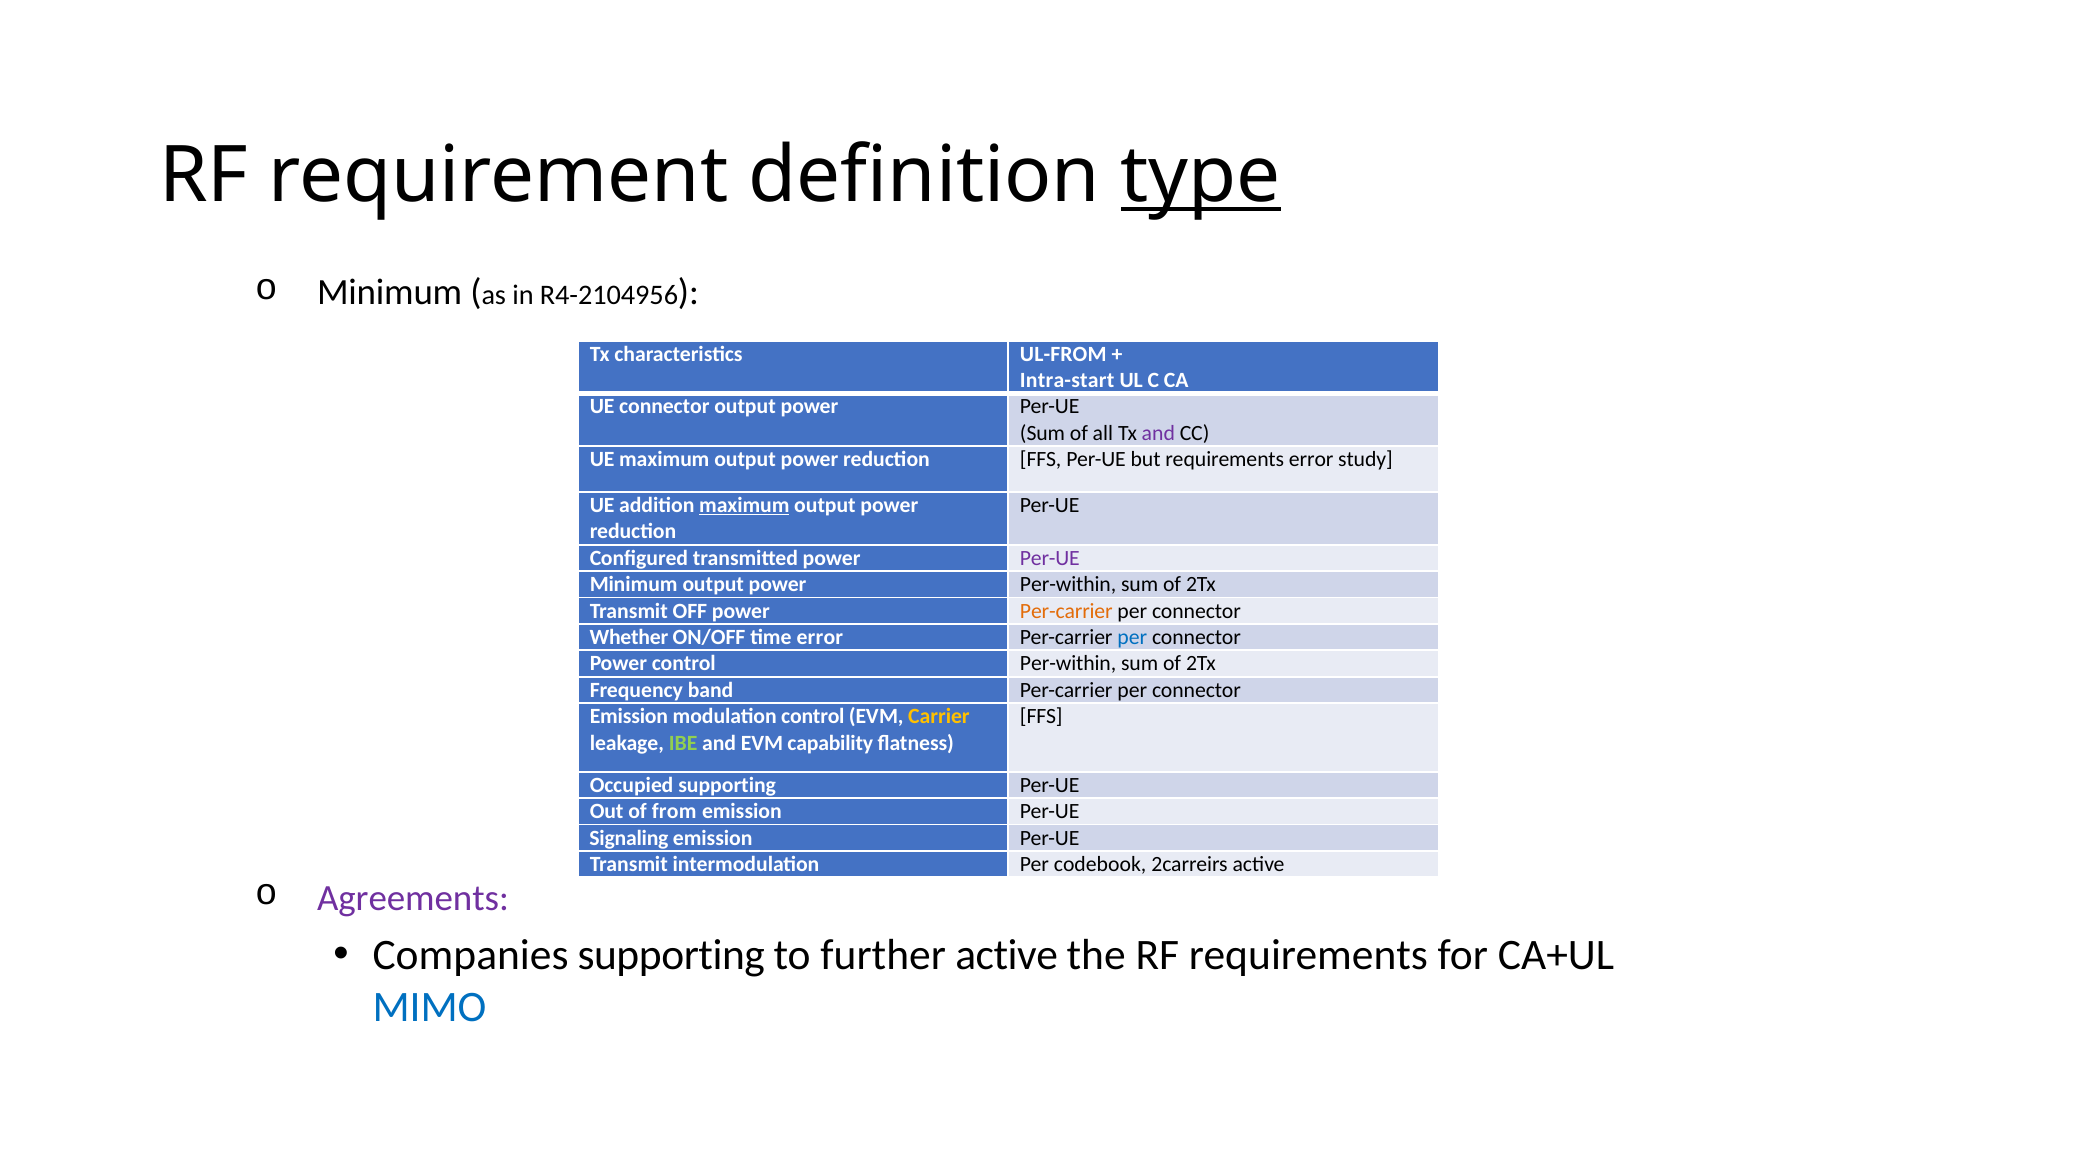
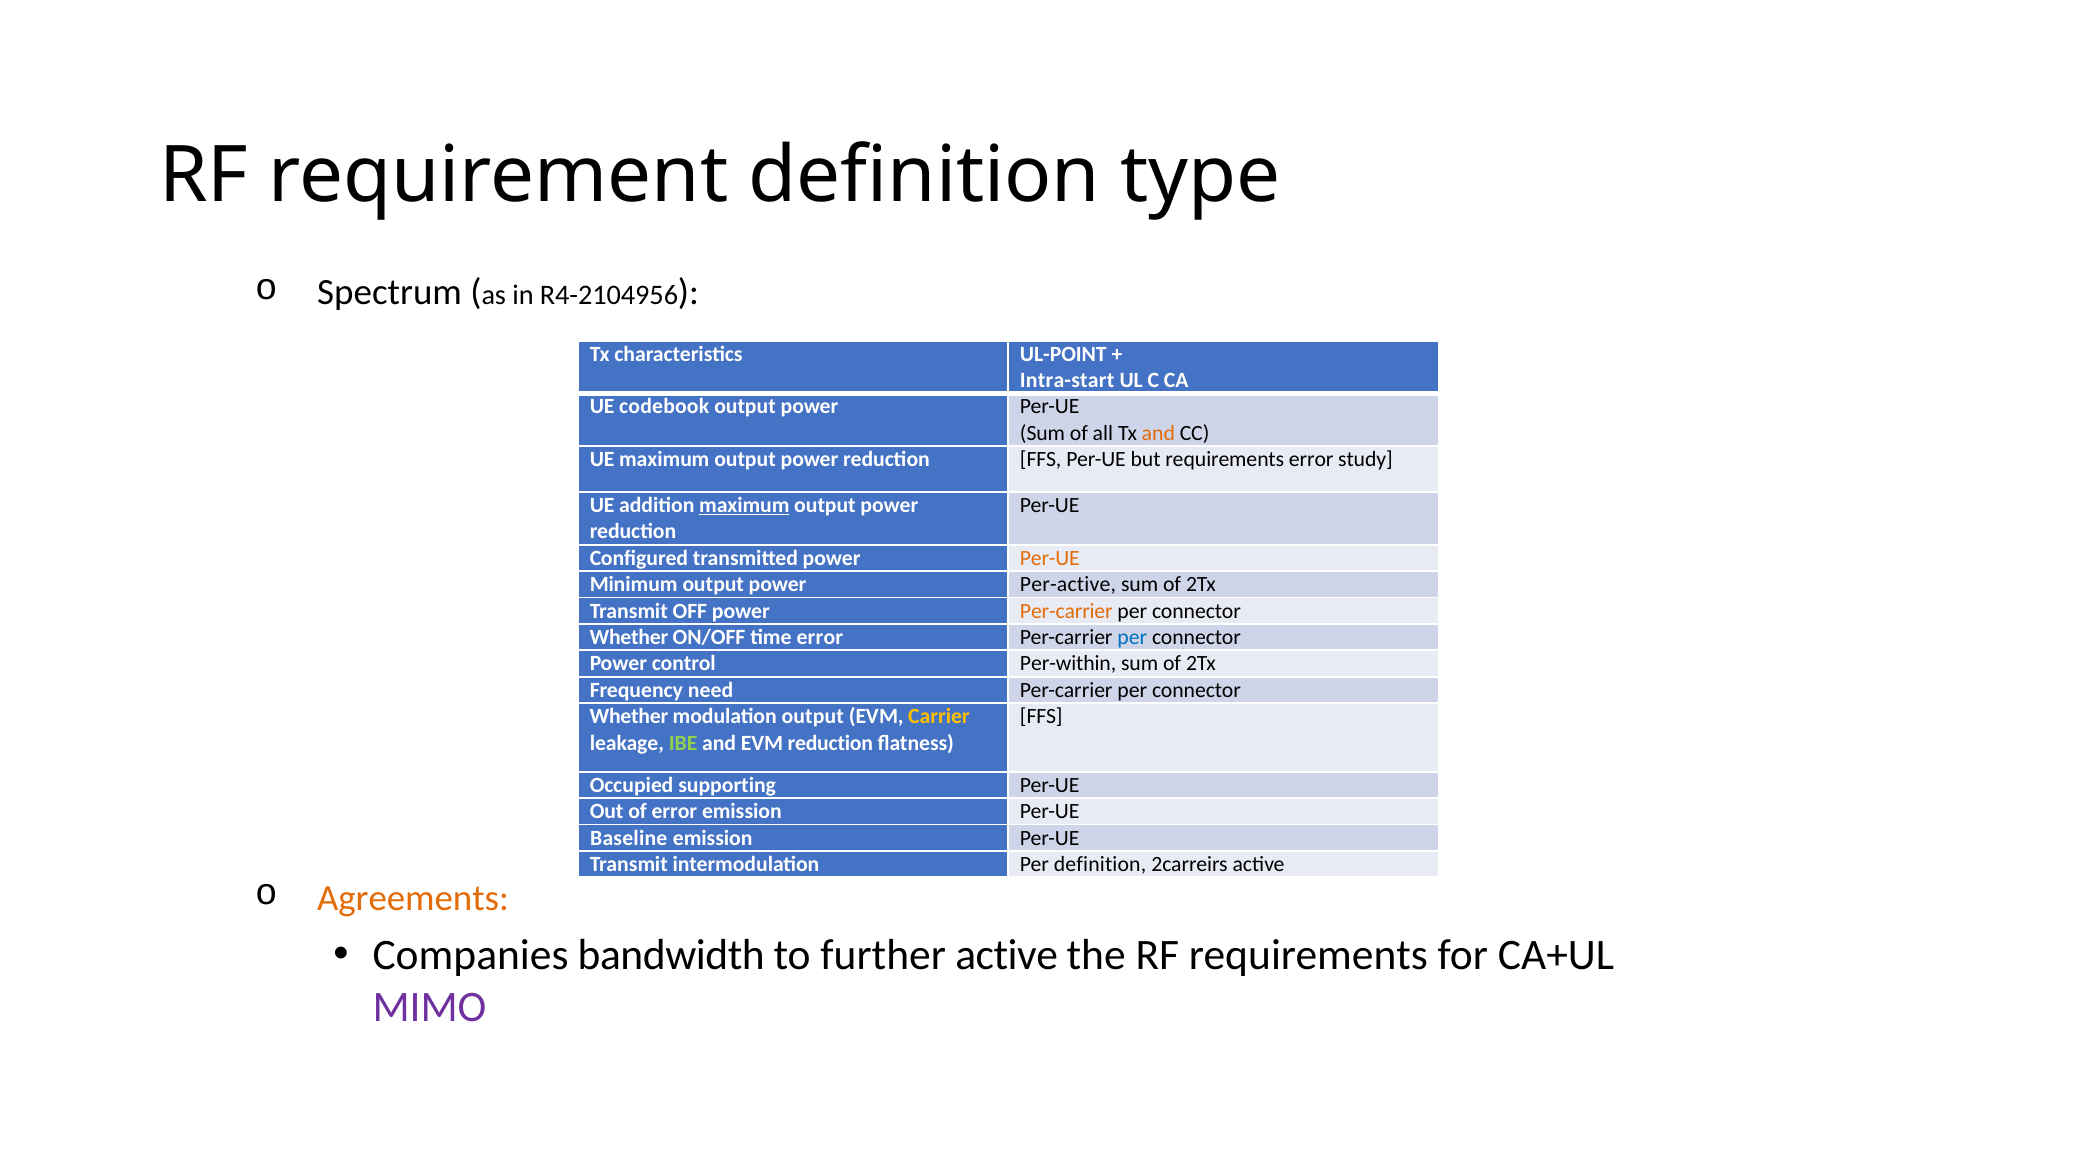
type underline: present -> none (1201, 175)
Minimum: Minimum -> Spectrum (390, 293)
UL-FROM: UL-FROM -> UL-POINT (1063, 354)
UE connector: connector -> codebook (664, 407)
and colour: purple -> orange (1158, 433)
Per-UE colour: purple -> orange (1050, 558)
power Per-within: Per-within -> Per-active (1068, 585)
band: band -> need (710, 690)
Emission: Emission -> Whether (629, 717)
modulation control: control -> output (813, 717)
EVM capability: capability -> reduction (830, 743)
of from: from -> error (674, 812)
Signaling: Signaling -> Baseline (629, 838)
Per codebook: codebook -> definition (1100, 865)
Agreements colour: purple -> orange (413, 898)
Companies supporting: supporting -> bandwidth (671, 956)
MIMO colour: blue -> purple (430, 1007)
